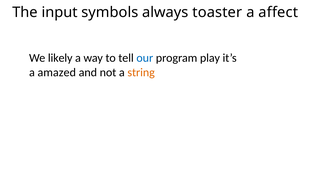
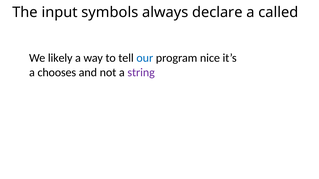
toaster: toaster -> declare (217, 12)
affect: affect -> called (278, 12)
play: play -> nice (210, 58)
amazed: amazed -> chooses (57, 73)
string colour: orange -> purple (141, 73)
